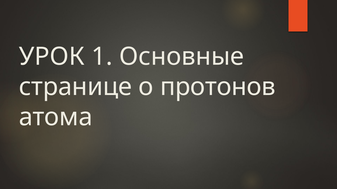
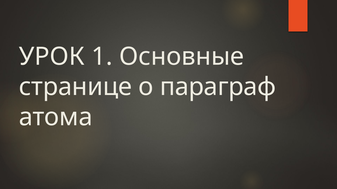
протонов: протонов -> параграф (218, 87)
